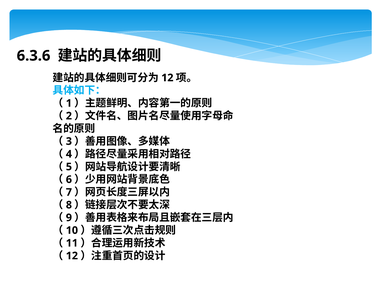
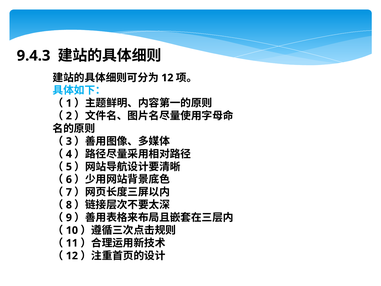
6.3.6: 6.3.6 -> 9.4.3 (34, 56)
